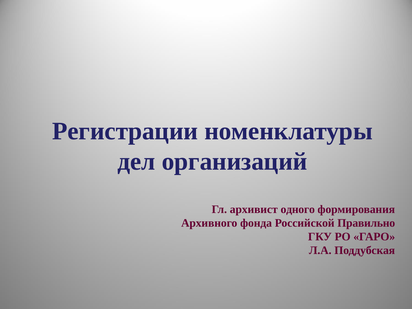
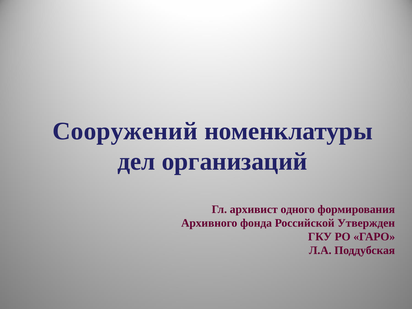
Регистрации: Регистрации -> Сооружений (125, 131)
Правильно: Правильно -> Утвержден (366, 223)
